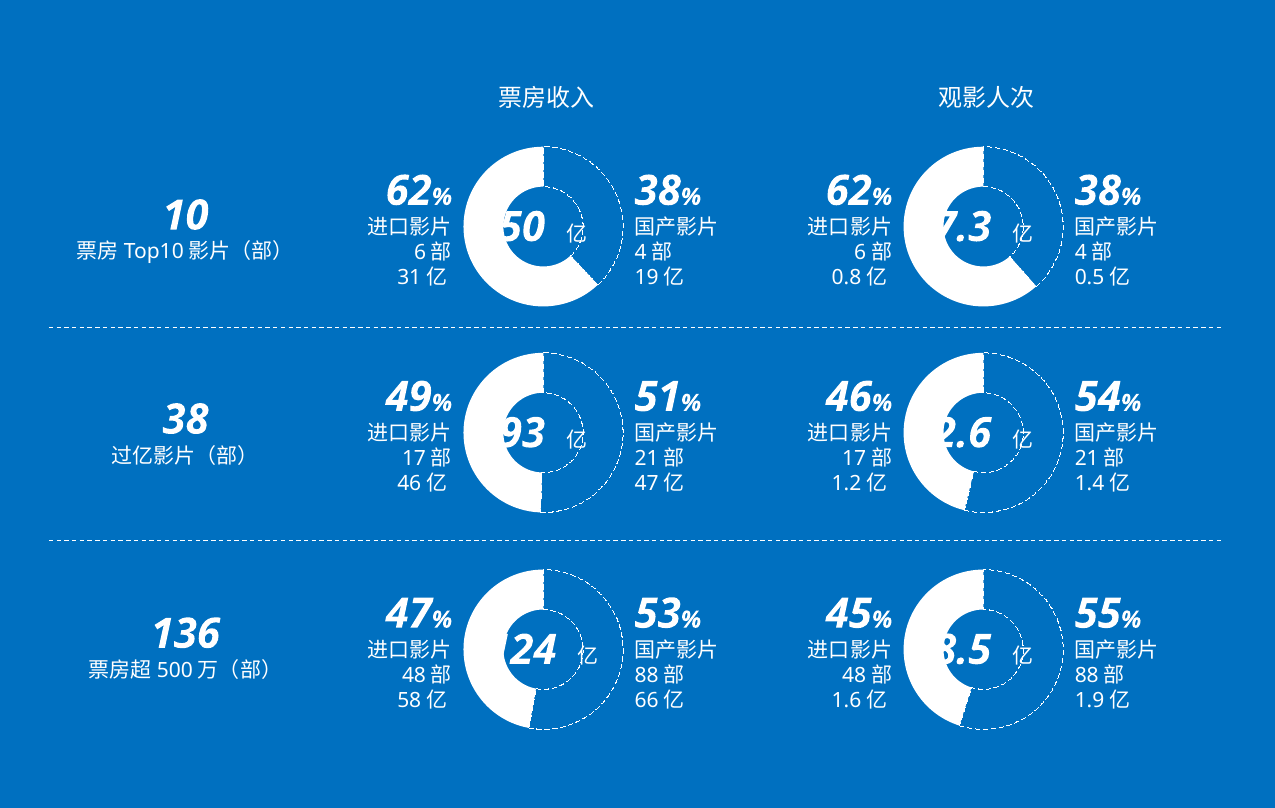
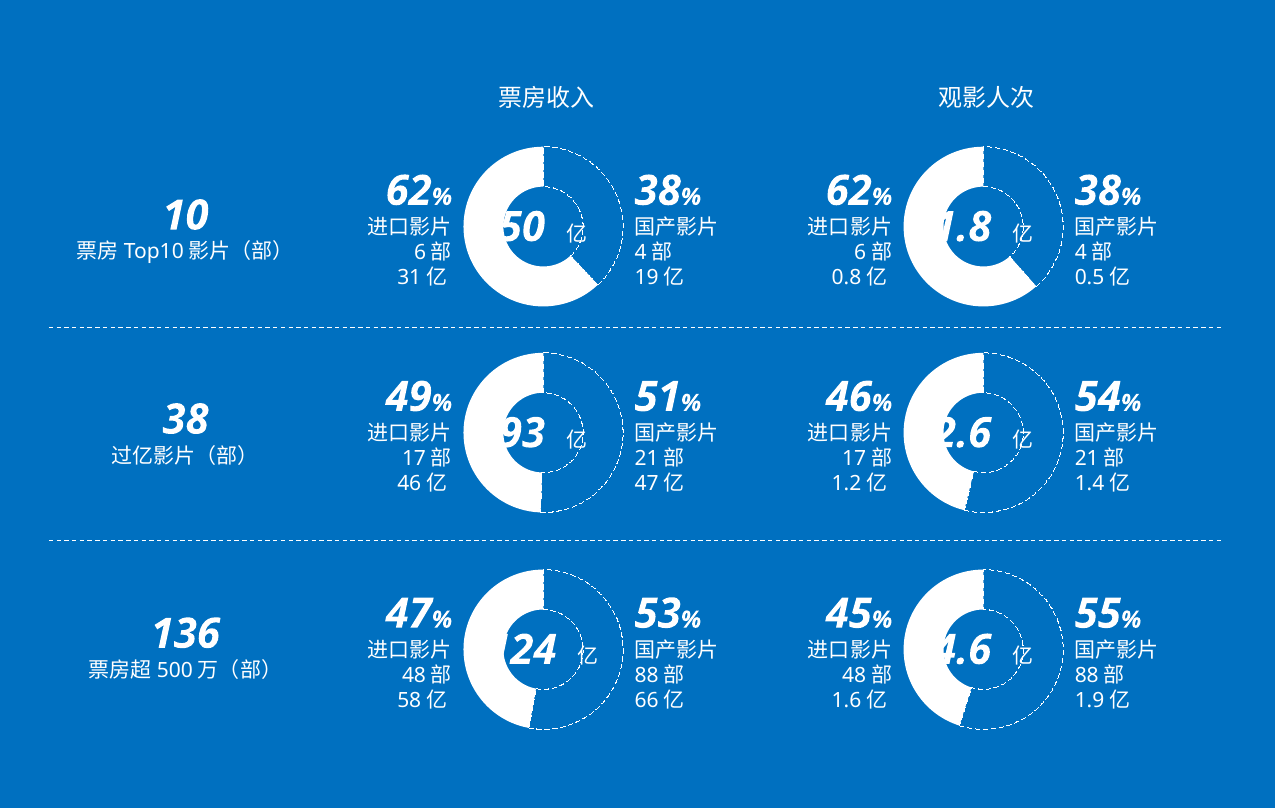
7.3: 7.3 -> 1.8 (962, 227)
8.5: 8.5 -> 4.6 (962, 650)
